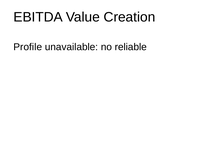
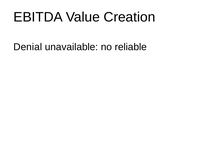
Profile: Profile -> Denial (28, 47)
